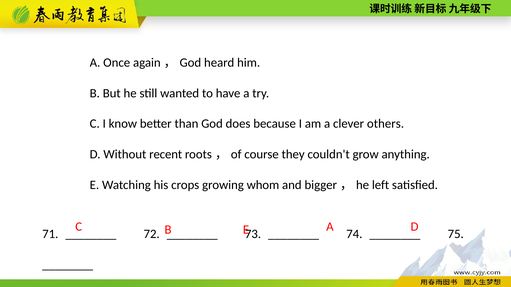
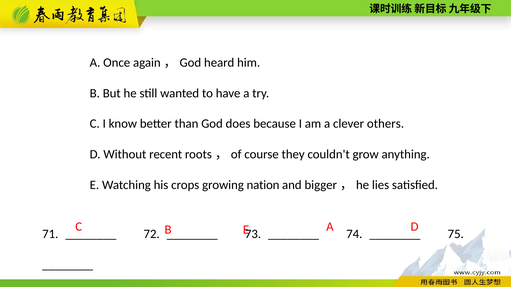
whom: whom -> nation (263, 185)
left: left -> lies (381, 185)
